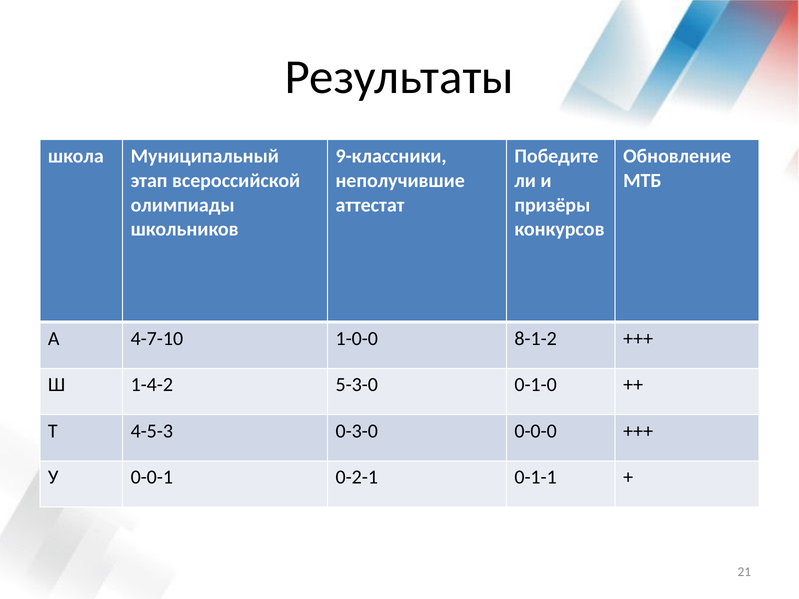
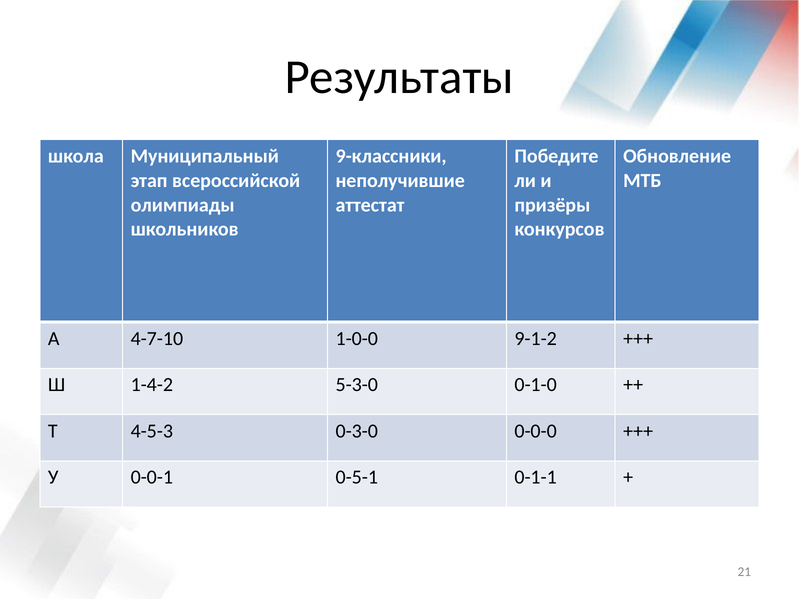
8-1-2: 8-1-2 -> 9-1-2 (536, 339)
0-2-1: 0-2-1 -> 0-5-1 (357, 477)
